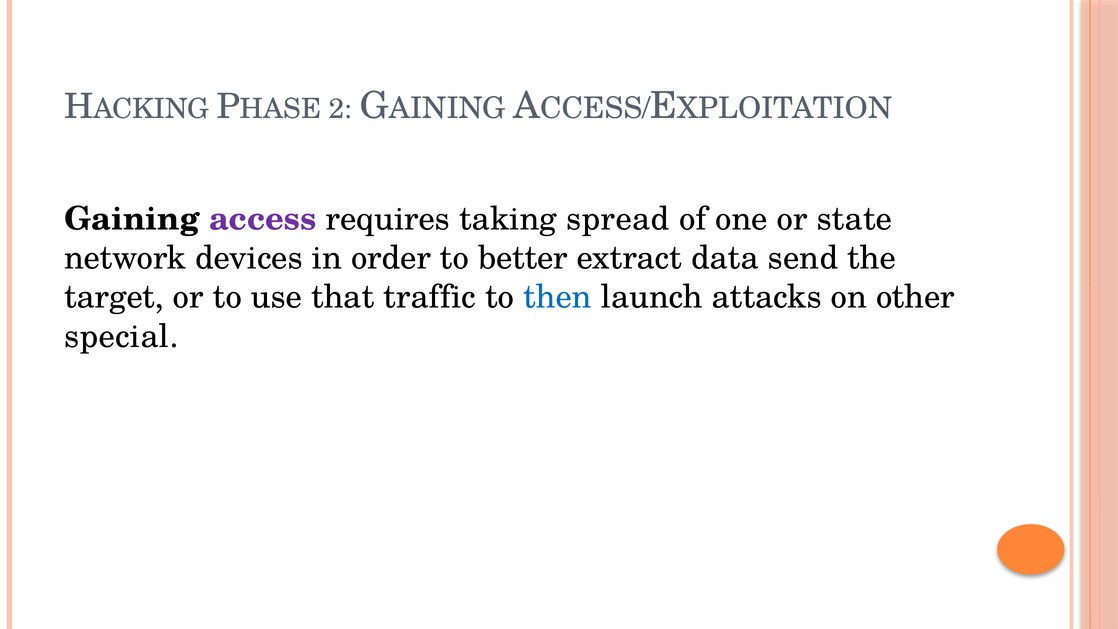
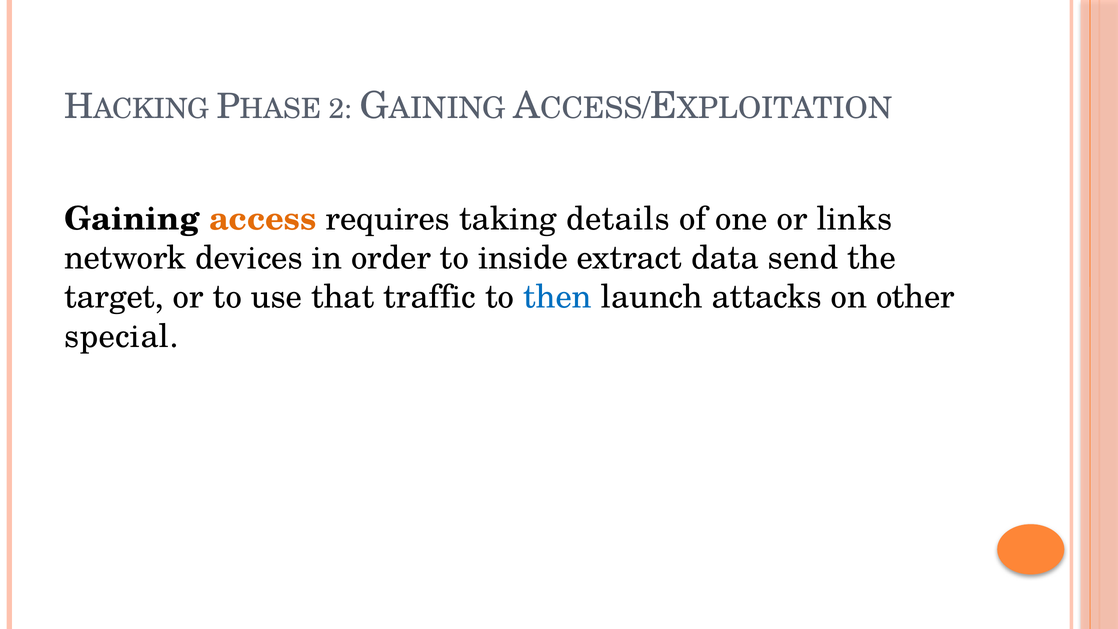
access colour: purple -> orange (263, 219)
spread: spread -> details (618, 219)
state: state -> links (854, 219)
better: better -> inside (523, 258)
